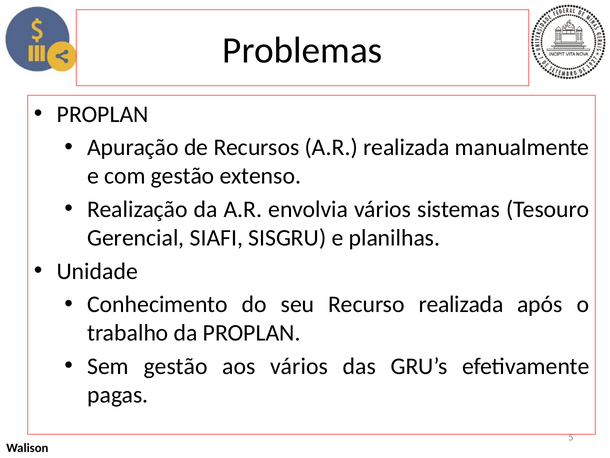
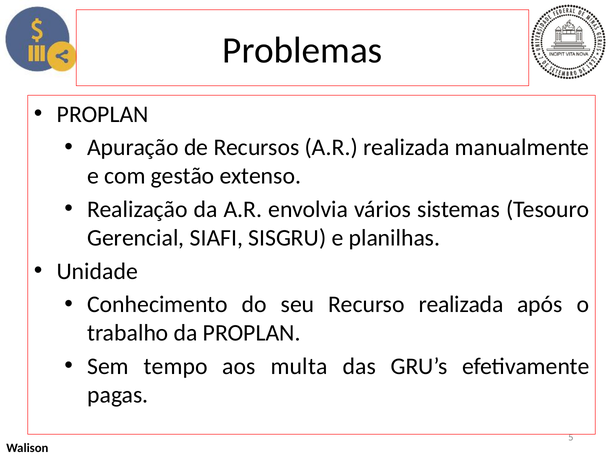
Sem gestão: gestão -> tempo (176, 366)
aos vários: vários -> multa (299, 366)
